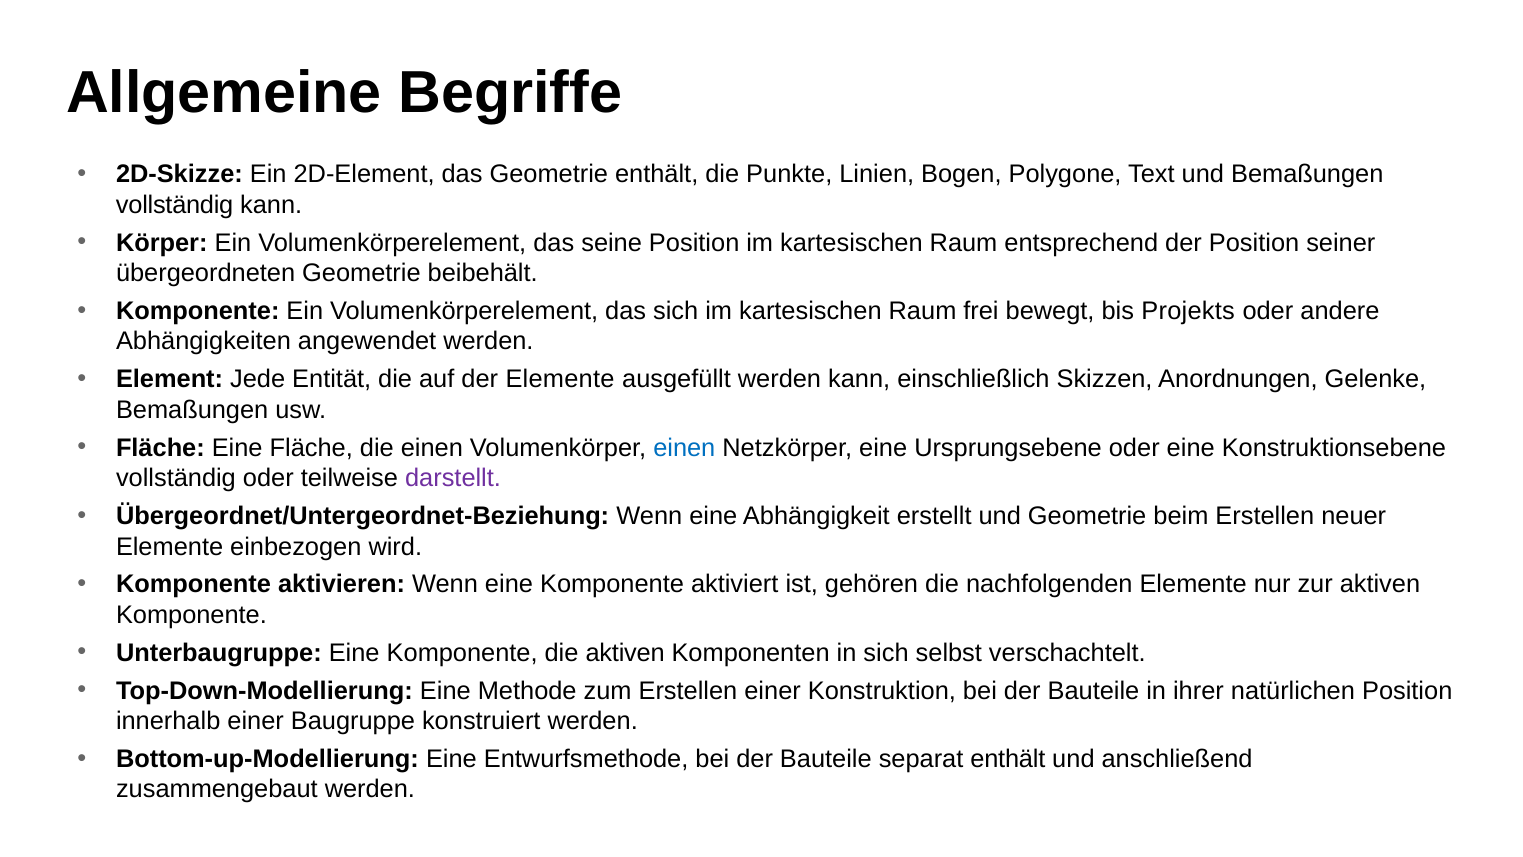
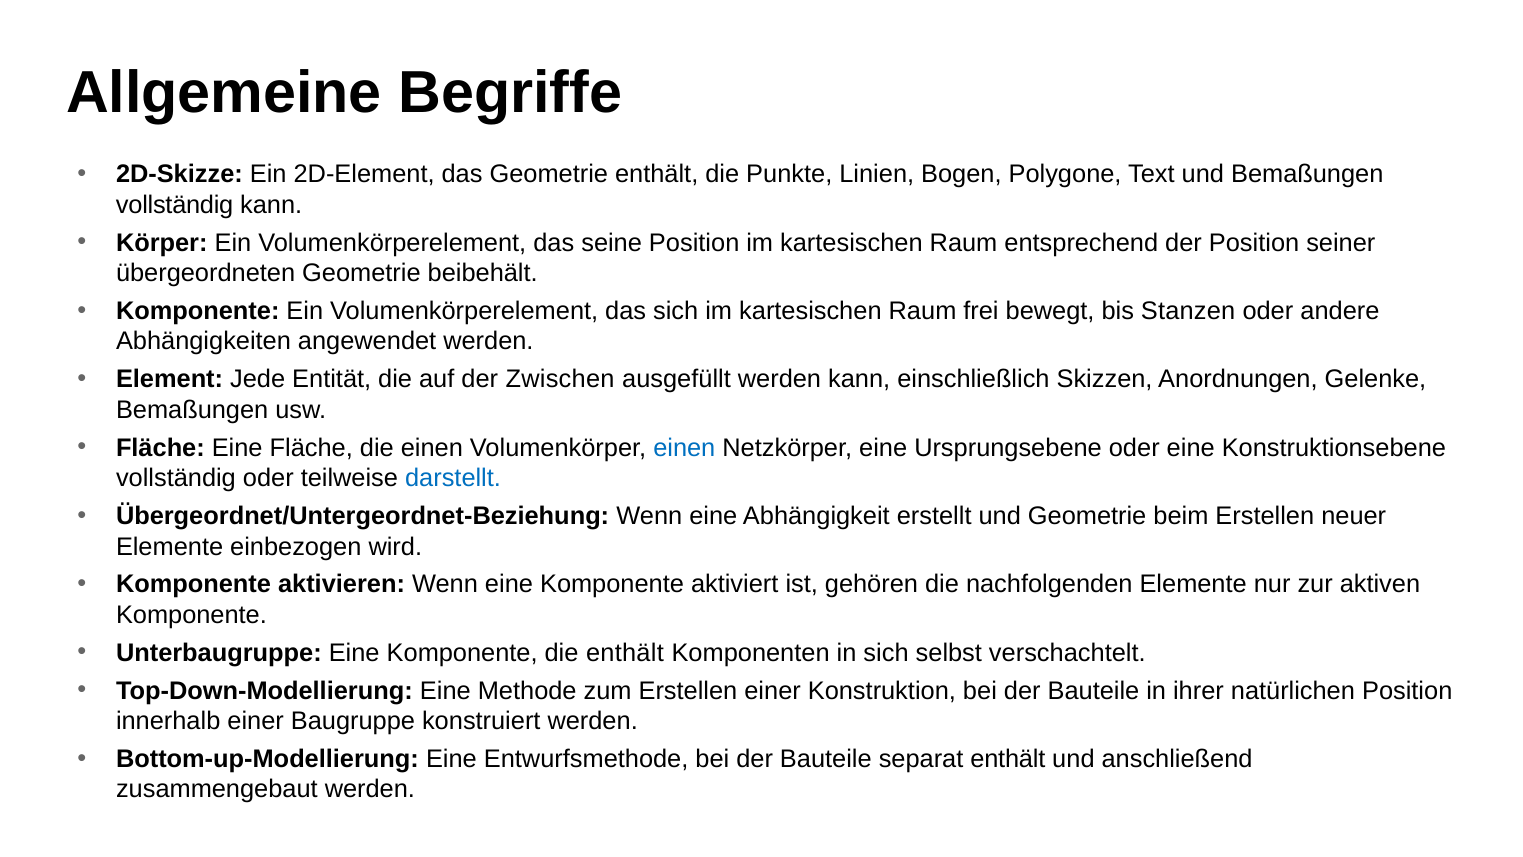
Projekts: Projekts -> Stanzen (1188, 311)
der Elemente: Elemente -> Zwischen (560, 379)
darstellt colour: purple -> blue (453, 478)
die aktiven: aktiven -> enthält (625, 653)
